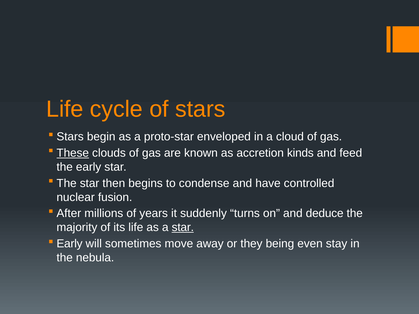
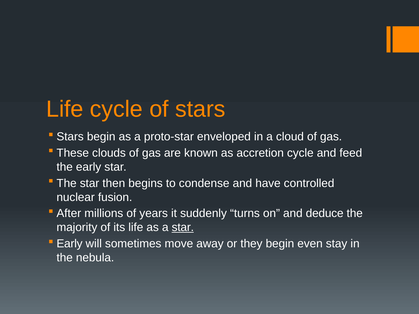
These underline: present -> none (73, 153)
accretion kinds: kinds -> cycle (300, 153)
they being: being -> begin (280, 244)
